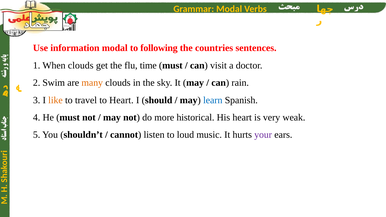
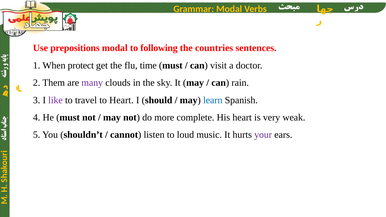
information: information -> prepositions (75, 48)
When clouds: clouds -> protect (81, 65)
Swim: Swim -> Them (54, 83)
many colour: orange -> purple (92, 83)
like colour: orange -> purple (55, 100)
historical: historical -> complete (195, 118)
